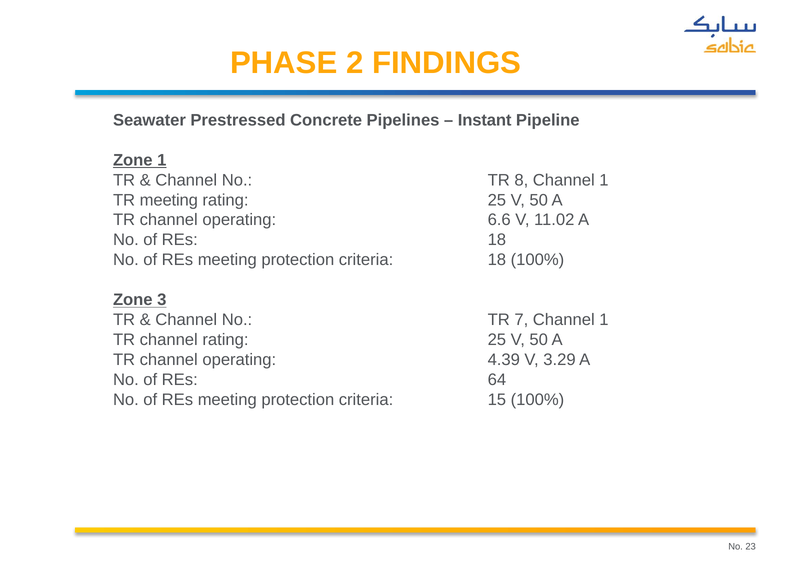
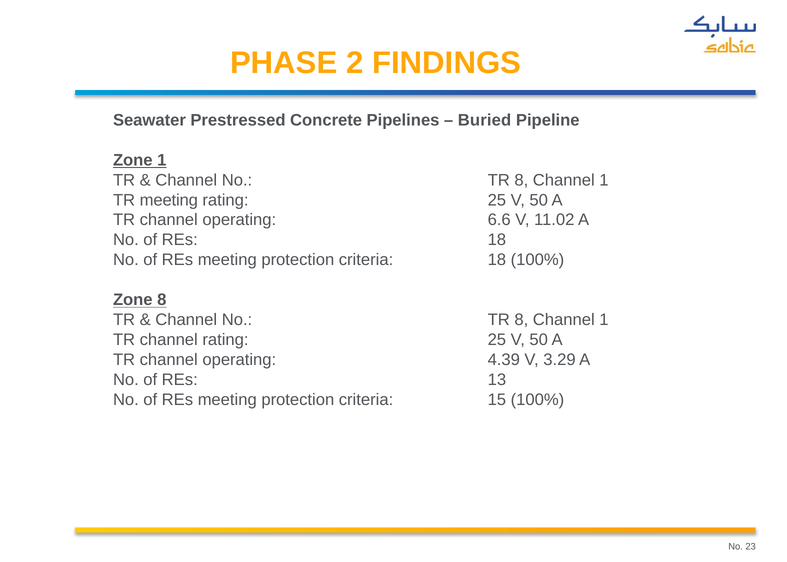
Instant: Instant -> Buried (485, 120)
Zone 3: 3 -> 8 (162, 300)
7: 7 -> 8 (521, 320)
64: 64 -> 13 (497, 380)
